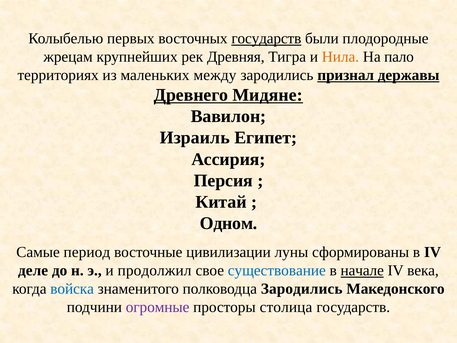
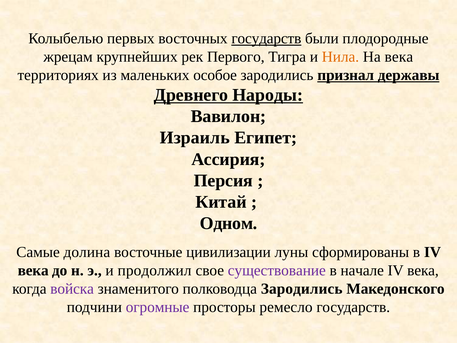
Древняя: Древняя -> Первого (236, 57)
На пало: пало -> века (399, 57)
между: между -> особое (215, 75)
Мидяне: Мидяне -> Народы (268, 95)
период: период -> долина (87, 252)
деле: деле -> века (33, 270)
существование colour: blue -> purple (277, 270)
начале underline: present -> none (362, 270)
войска colour: blue -> purple (72, 289)
столица: столица -> ремесло (286, 307)
